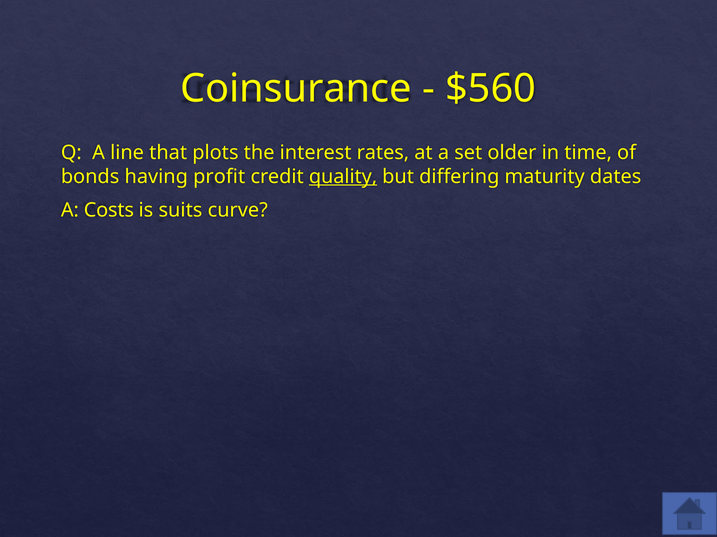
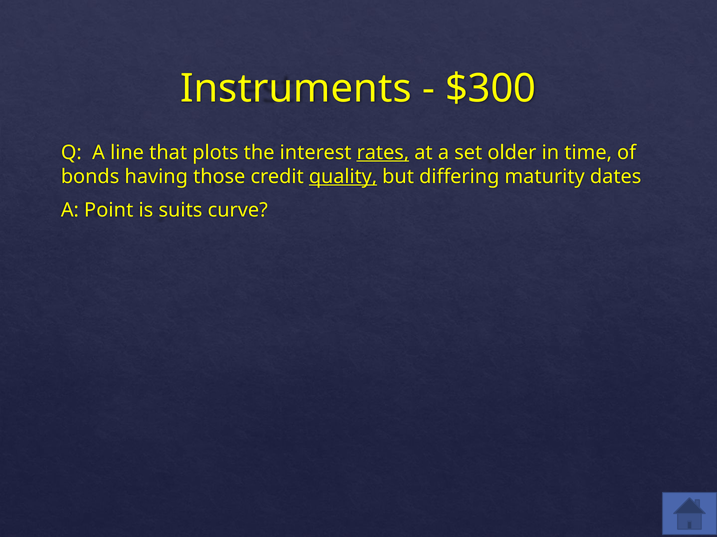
Coinsurance: Coinsurance -> Instruments (296, 89)
$560: $560 -> $300 (491, 89)
rates underline: none -> present (383, 153)
profit: profit -> those (219, 177)
Costs: Costs -> Point (109, 211)
